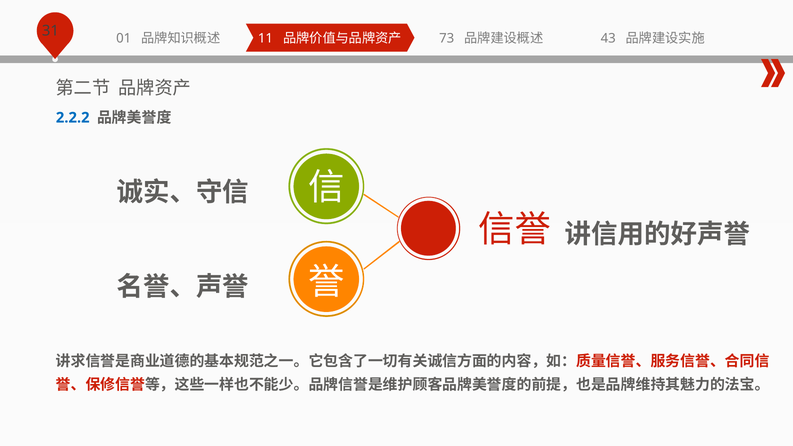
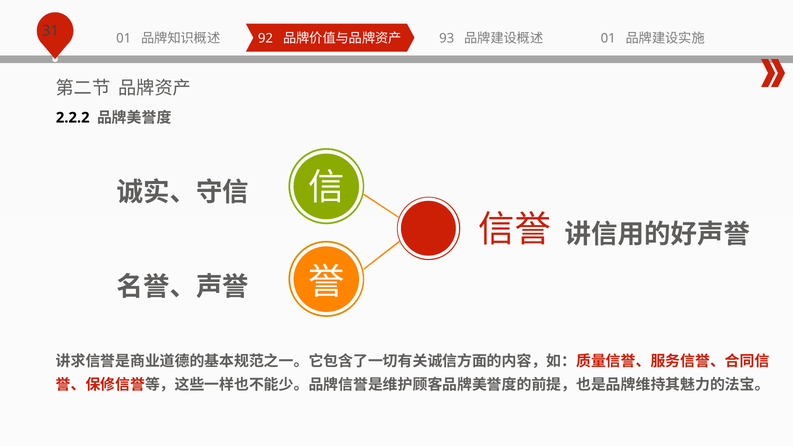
43: 43 -> 01 (608, 39)
11: 11 -> 92 (265, 39)
73: 73 -> 93 (447, 39)
2.2.2 colour: blue -> black (73, 118)
